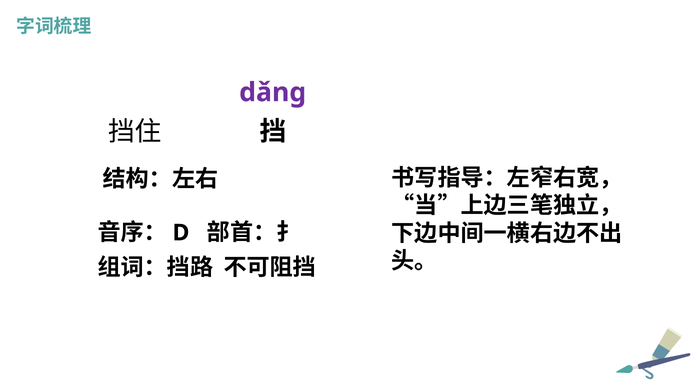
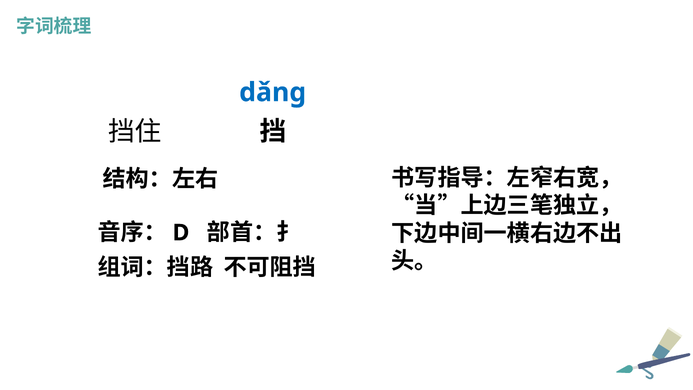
dǎng colour: purple -> blue (273, 92)
